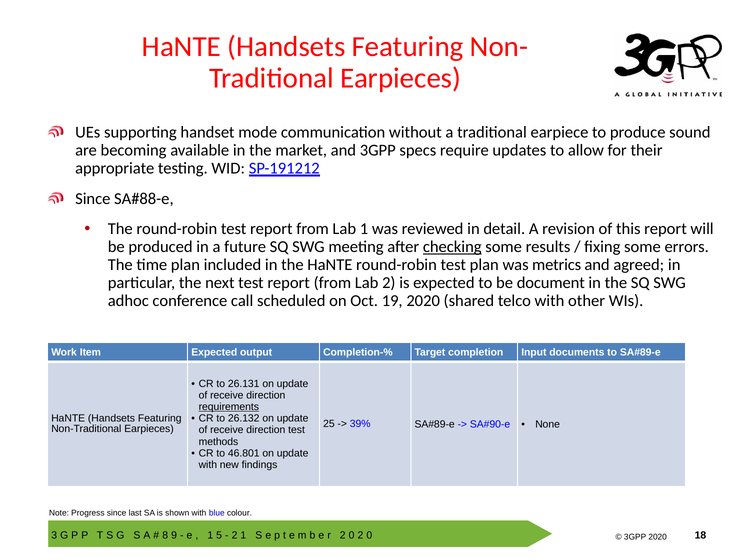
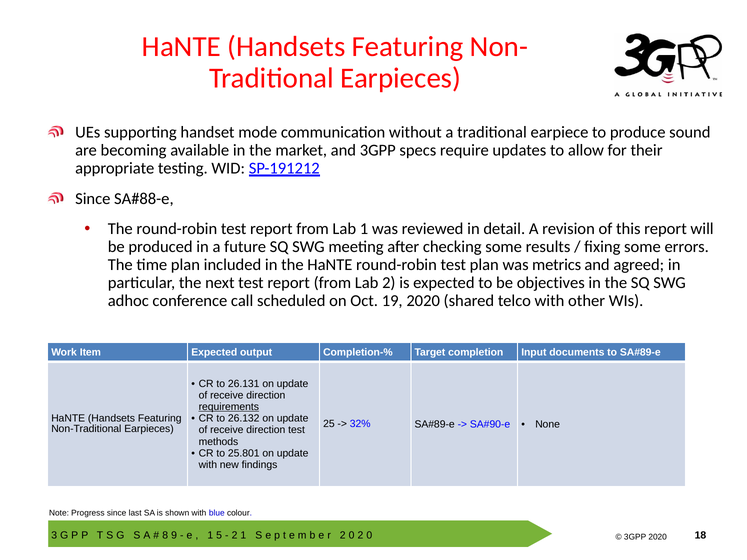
checking underline: present -> none (452, 247)
document: document -> objectives (551, 283)
39%: 39% -> 32% (360, 424)
46.801: 46.801 -> 25.801 (244, 453)
